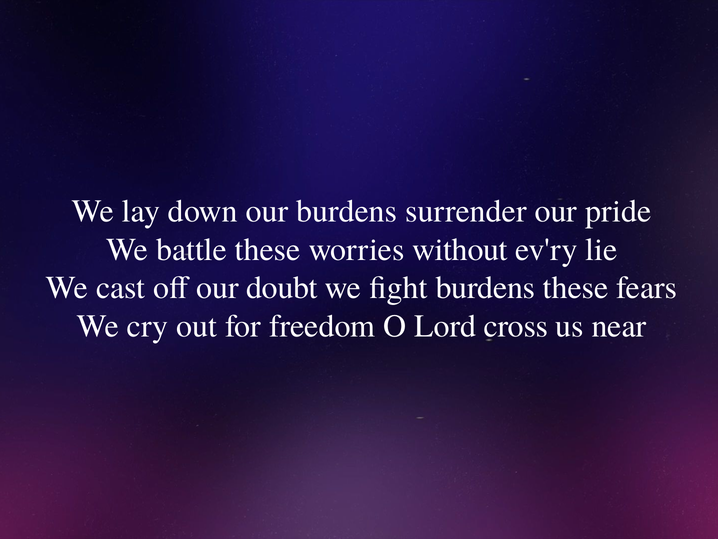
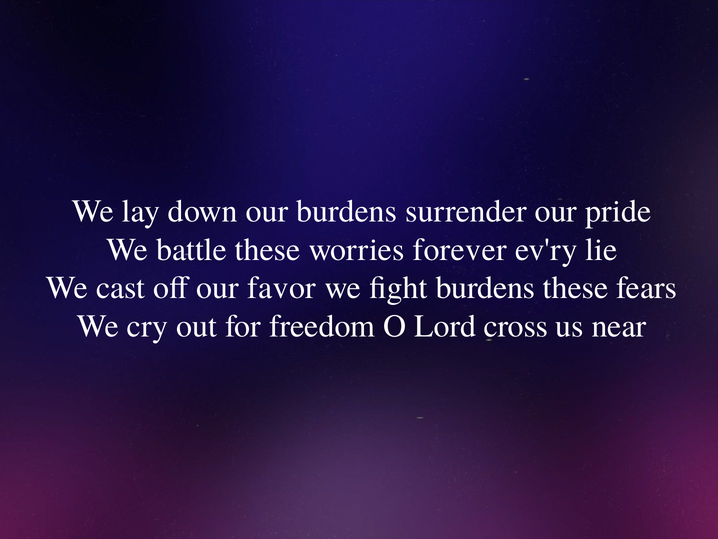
without: without -> forever (460, 249)
doubt: doubt -> favor (282, 288)
